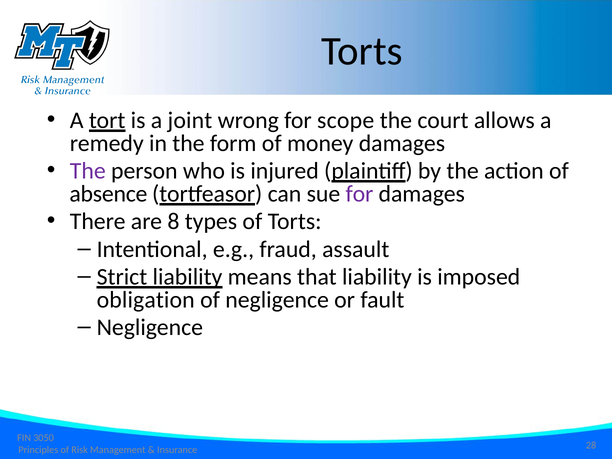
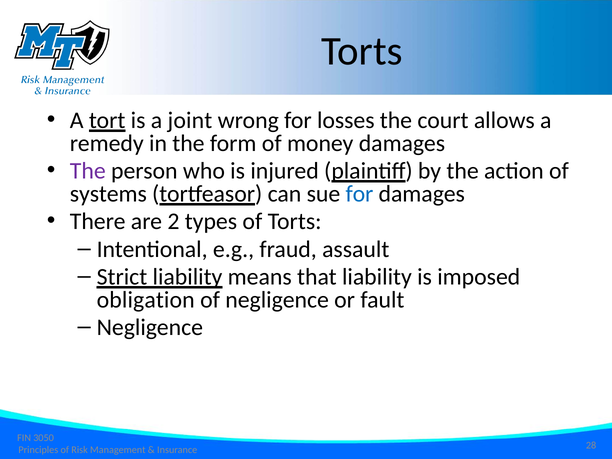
scope: scope -> losses (346, 121)
absence: absence -> systems (108, 194)
for colour: purple -> blue (359, 194)
8: 8 -> 2 (173, 222)
